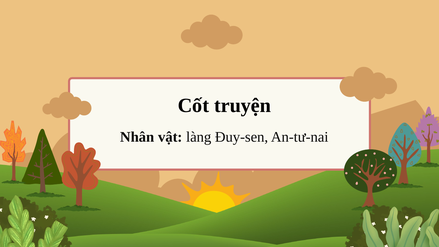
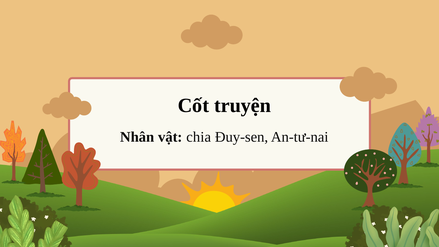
làng: làng -> chia (199, 137)
